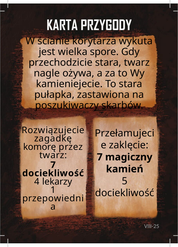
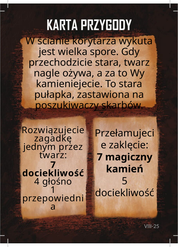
komorę: komorę -> jednym (39, 147)
lekarzy: lekarzy -> głośno (57, 182)
